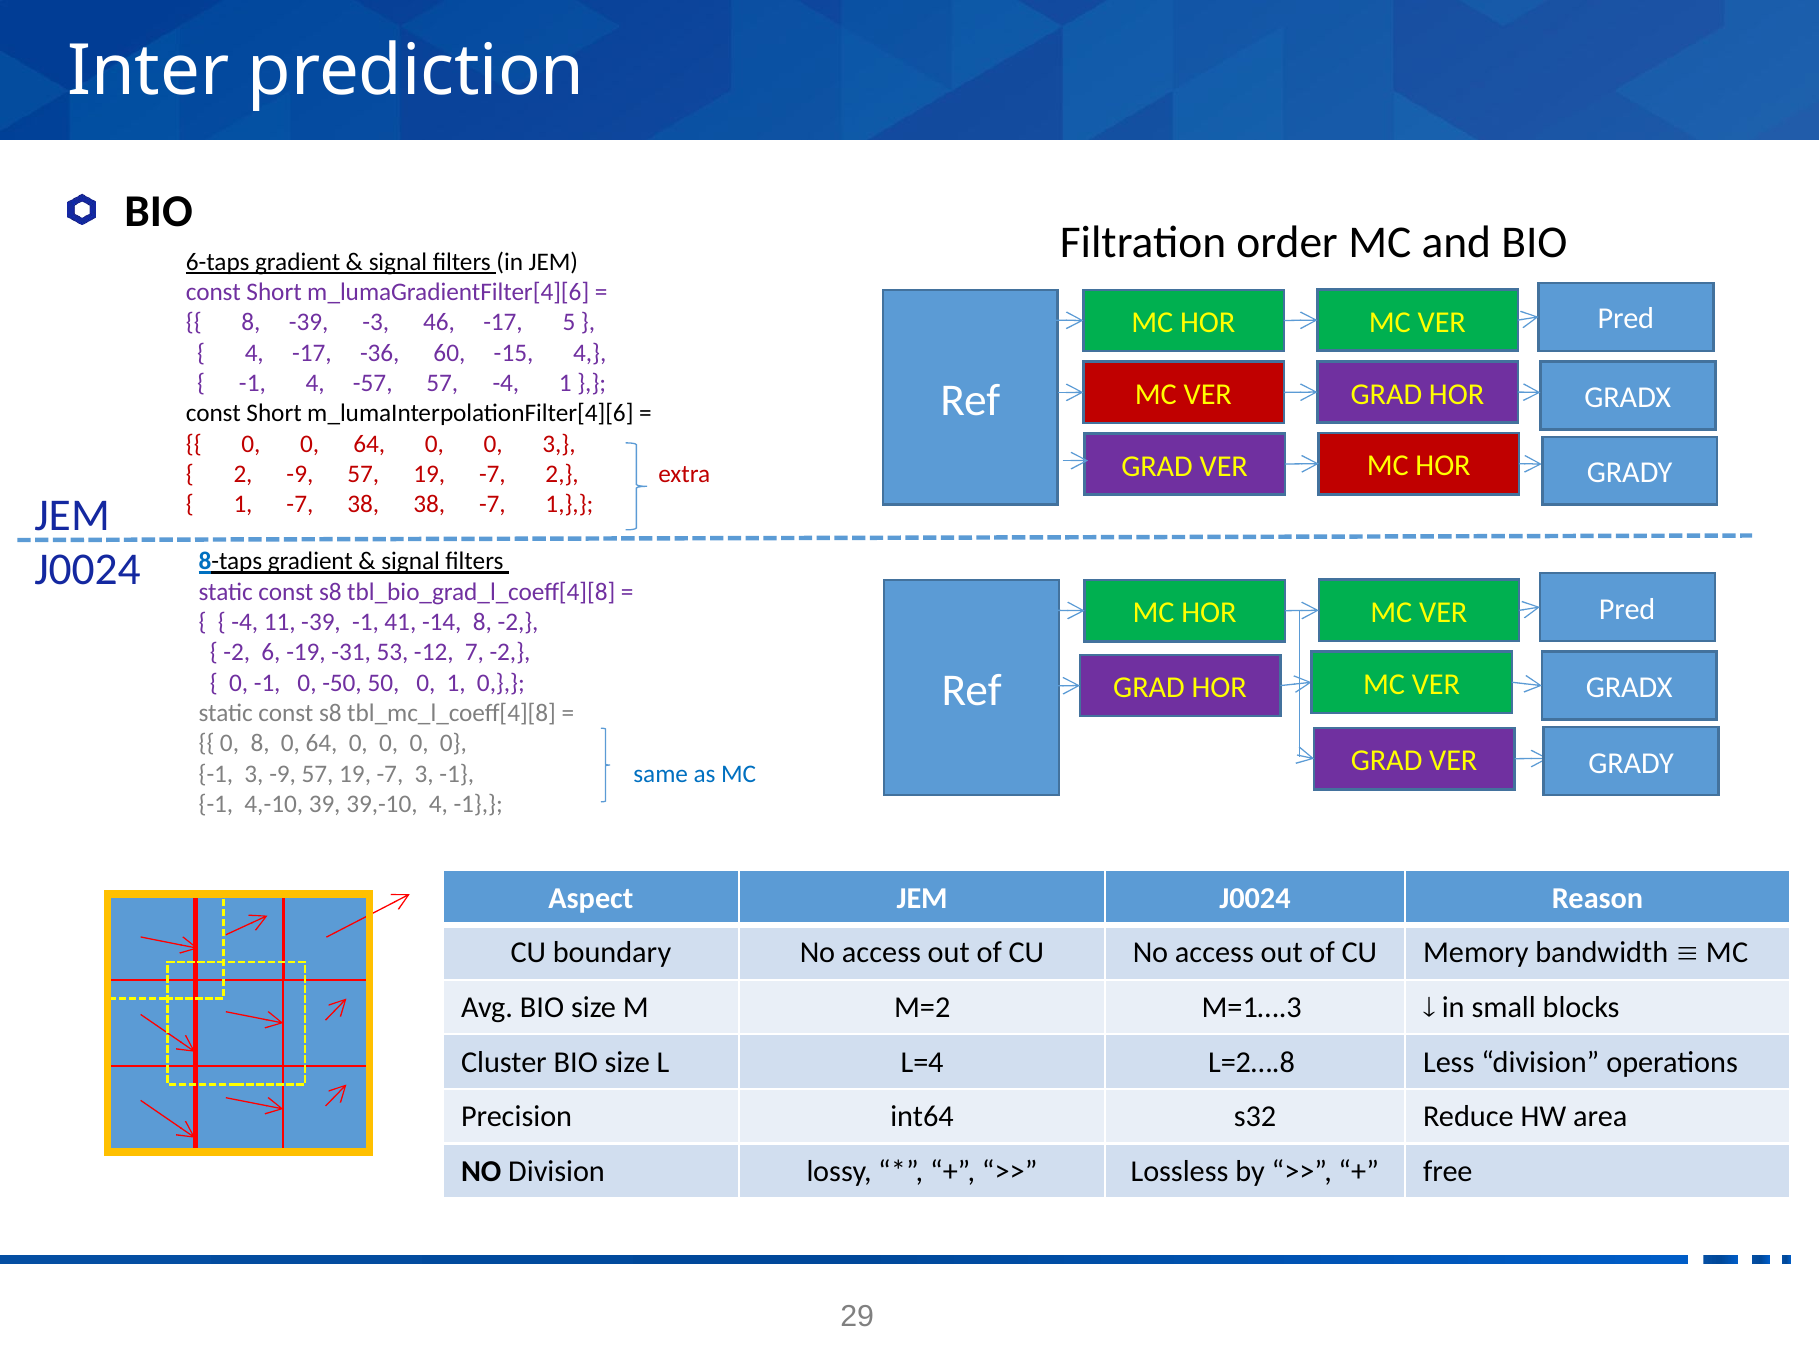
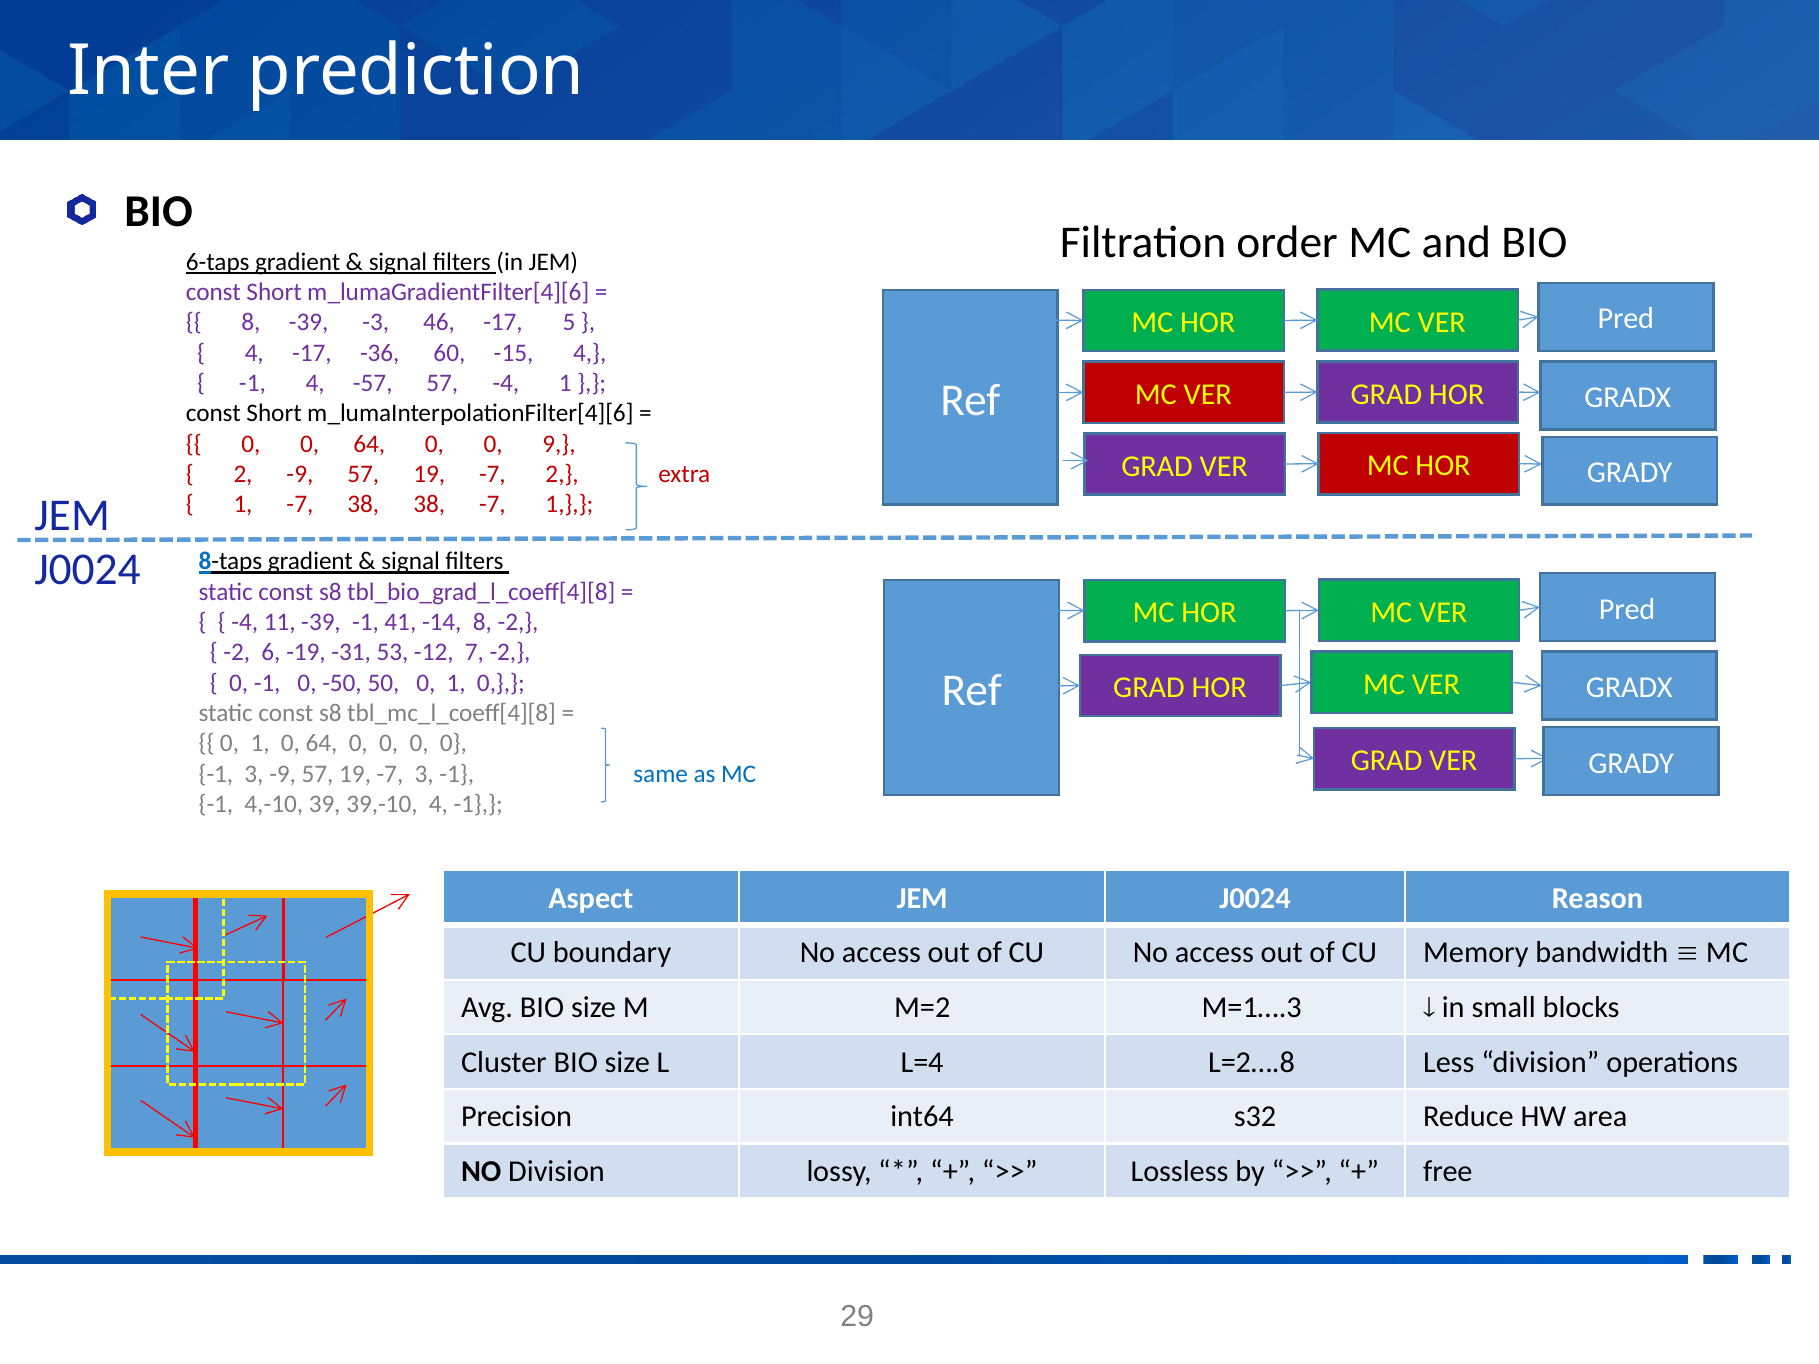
0 3: 3 -> 9 (559, 444)
8: 8 -> 1 (260, 744)
